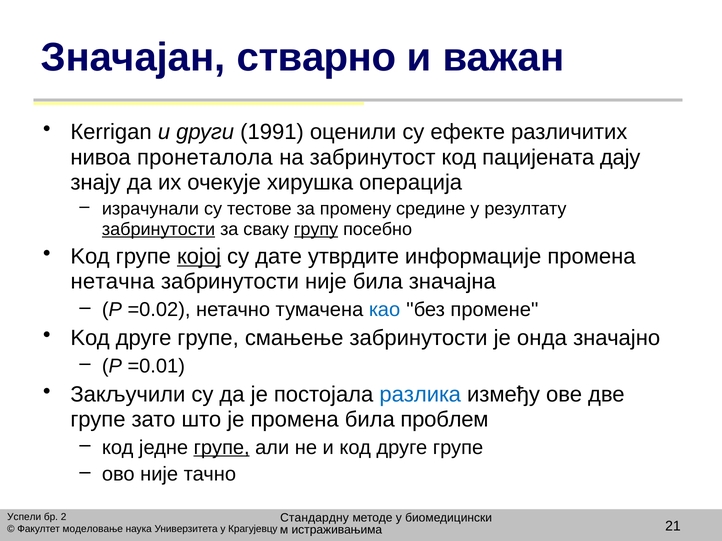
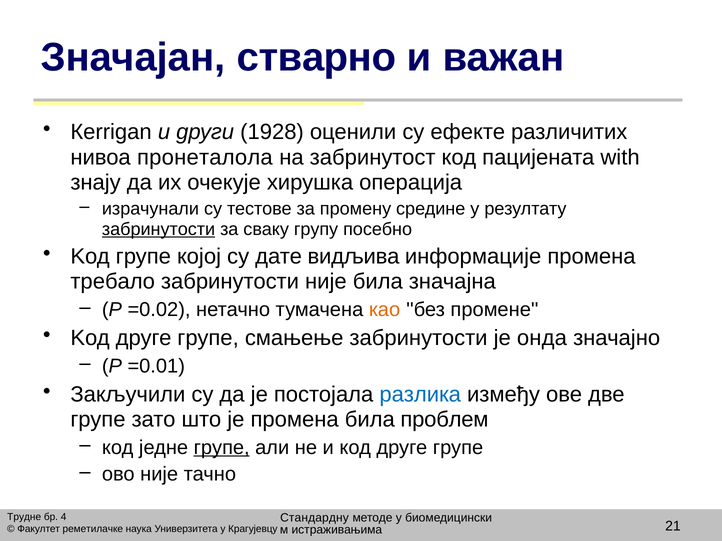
1991: 1991 -> 1928 (272, 132)
дају: дају -> with (620, 157)
групу underline: present -> none (316, 230)
којој underline: present -> none (199, 257)
утврдите: утврдите -> видљива (354, 257)
нетачна: нетачна -> требало (113, 282)
као colour: blue -> orange (385, 310)
Успели: Успели -> Трудне (24, 518)
2: 2 -> 4 (64, 518)
моделовање: моделовање -> реметилачке (93, 530)
